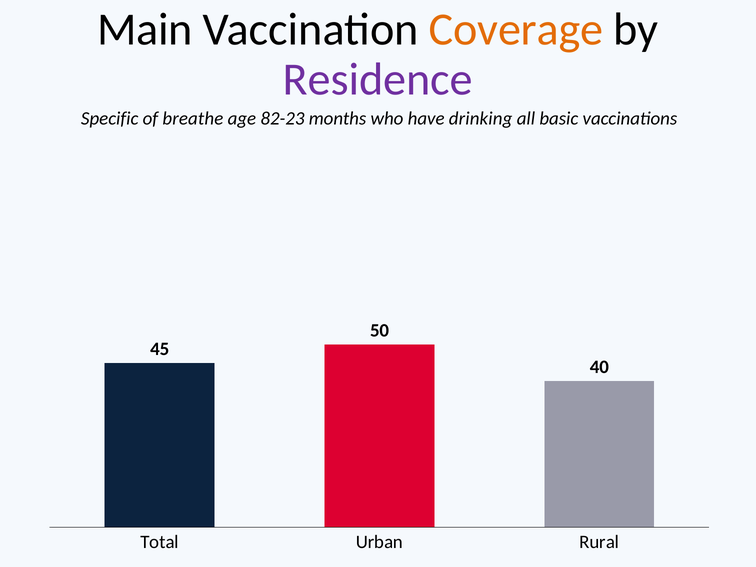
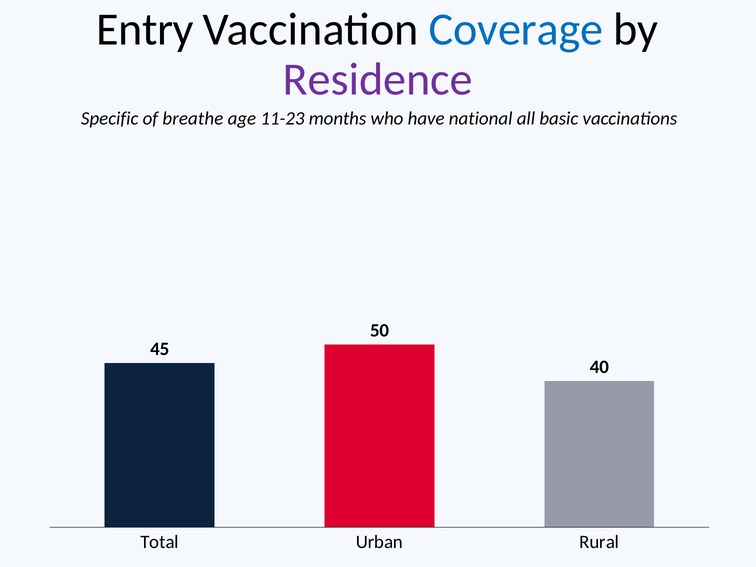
Main: Main -> Entry (145, 30)
Coverage colour: orange -> blue (516, 30)
82-23: 82-23 -> 11-23 (282, 119)
drinking: drinking -> national (481, 119)
